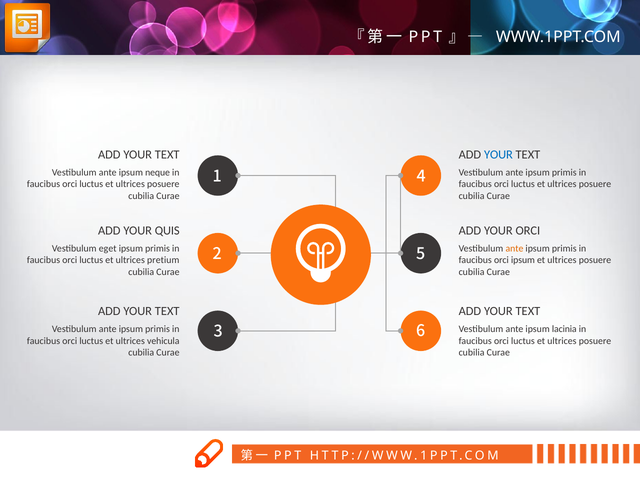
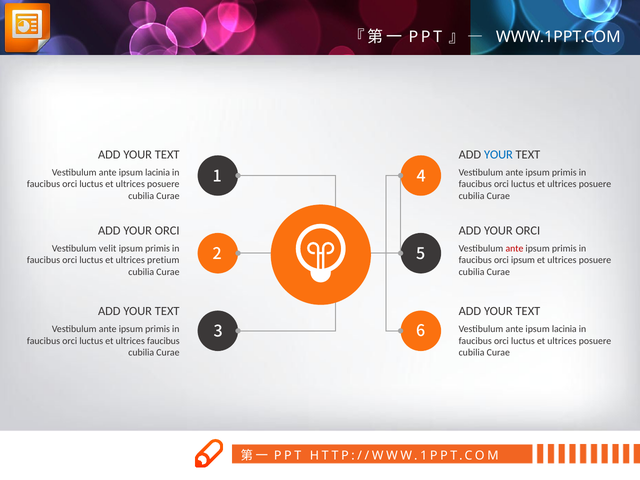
neque: neque -> lacinia (158, 172)
QUIS: QUIS -> ORCI (167, 231)
eget: eget -> velit (108, 248)
ante colour: orange -> red (514, 248)
ultrices vehicula: vehicula -> faucibus (163, 341)
